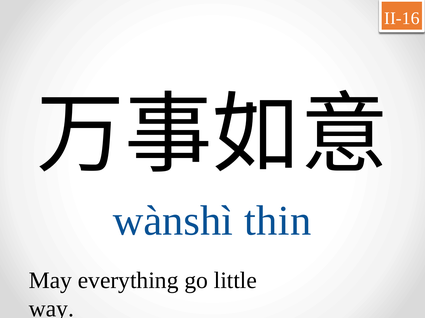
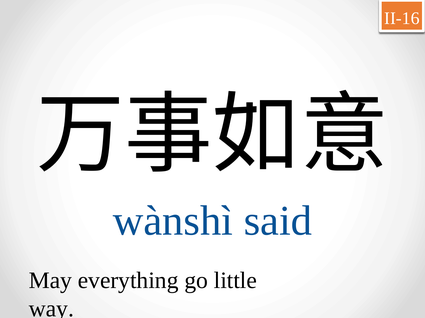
thin: thin -> said (278, 221)
